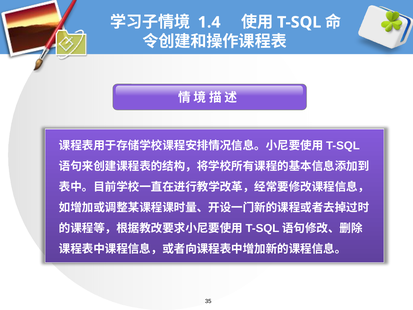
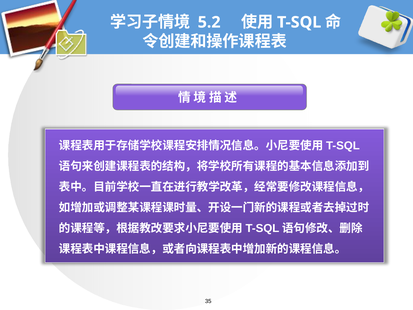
1.4: 1.4 -> 5.2 (209, 22)
